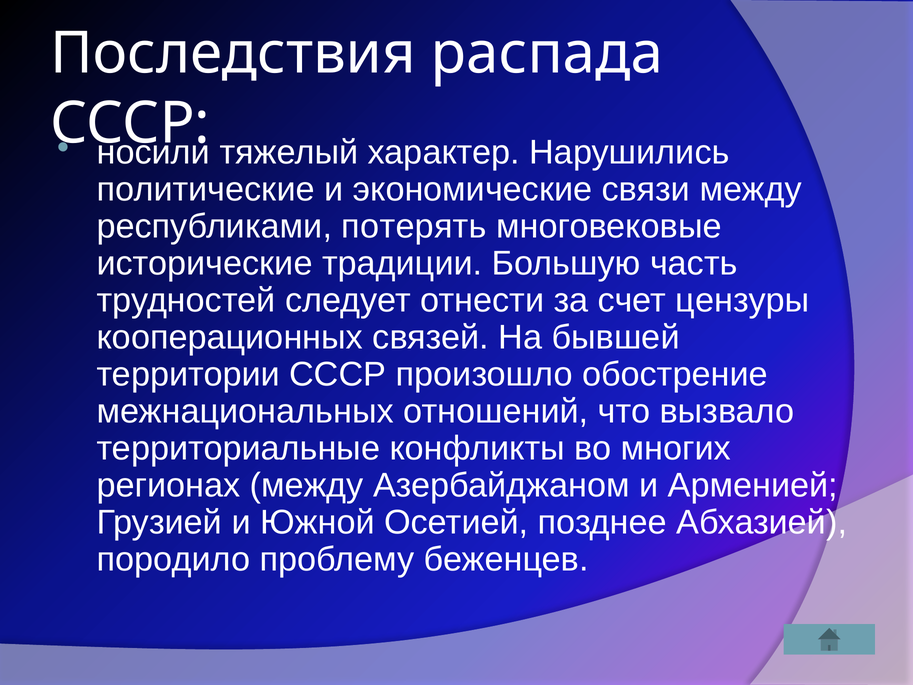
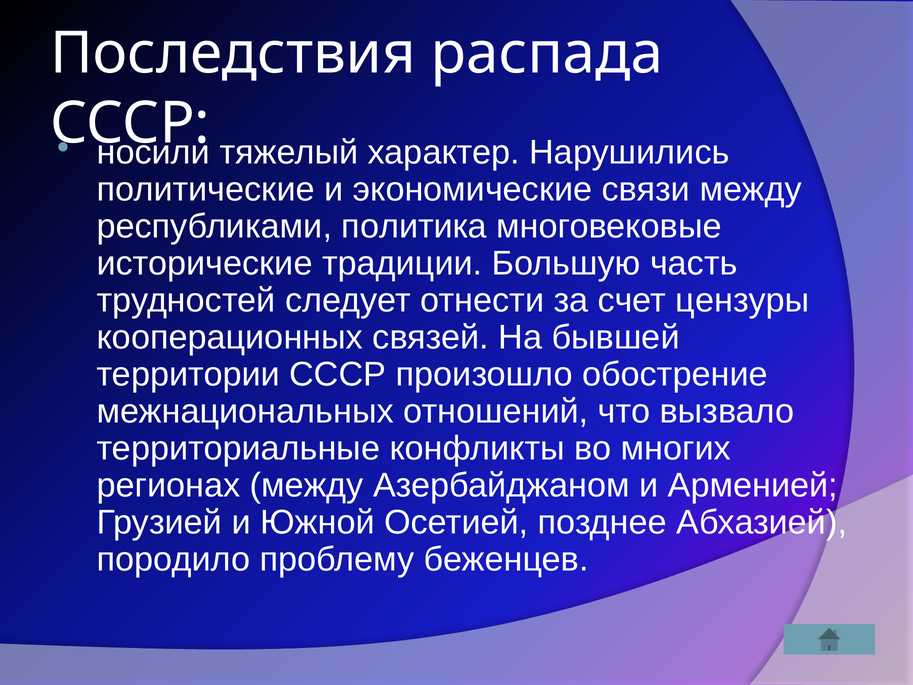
потерять: потерять -> политика (414, 226)
